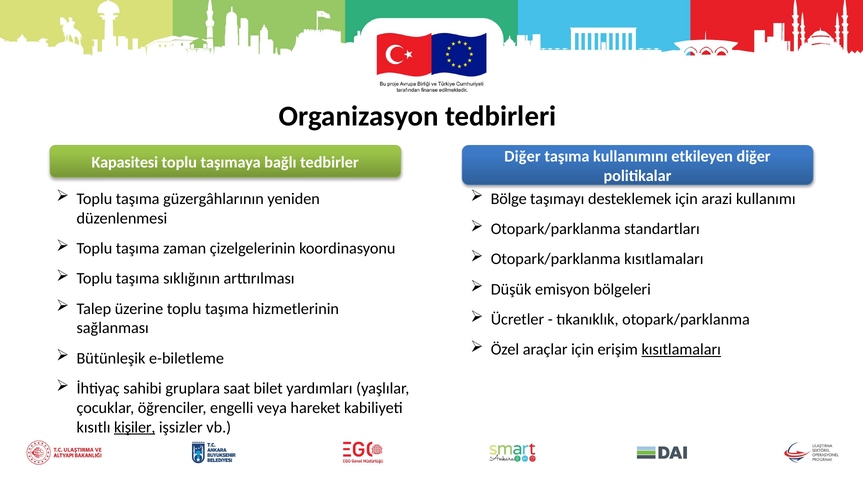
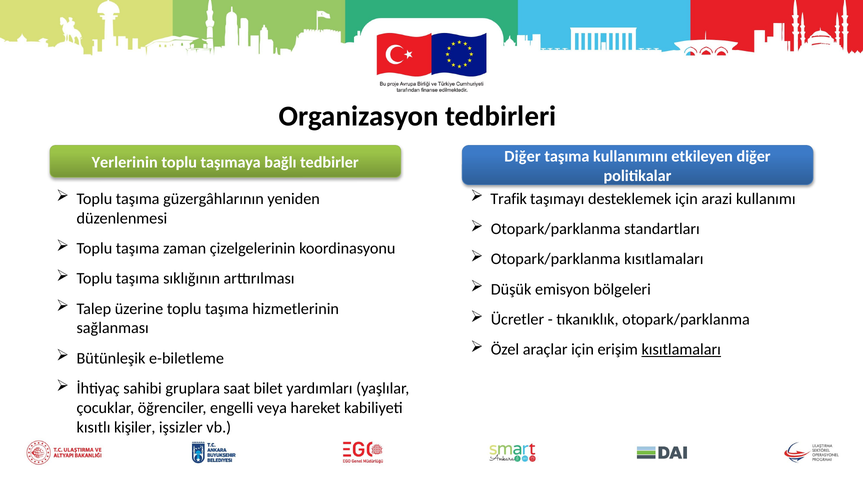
Kapasitesi: Kapasitesi -> Yerlerinin (125, 163)
Bölge: Bölge -> Trafik (509, 199)
kişiler underline: present -> none (135, 428)
